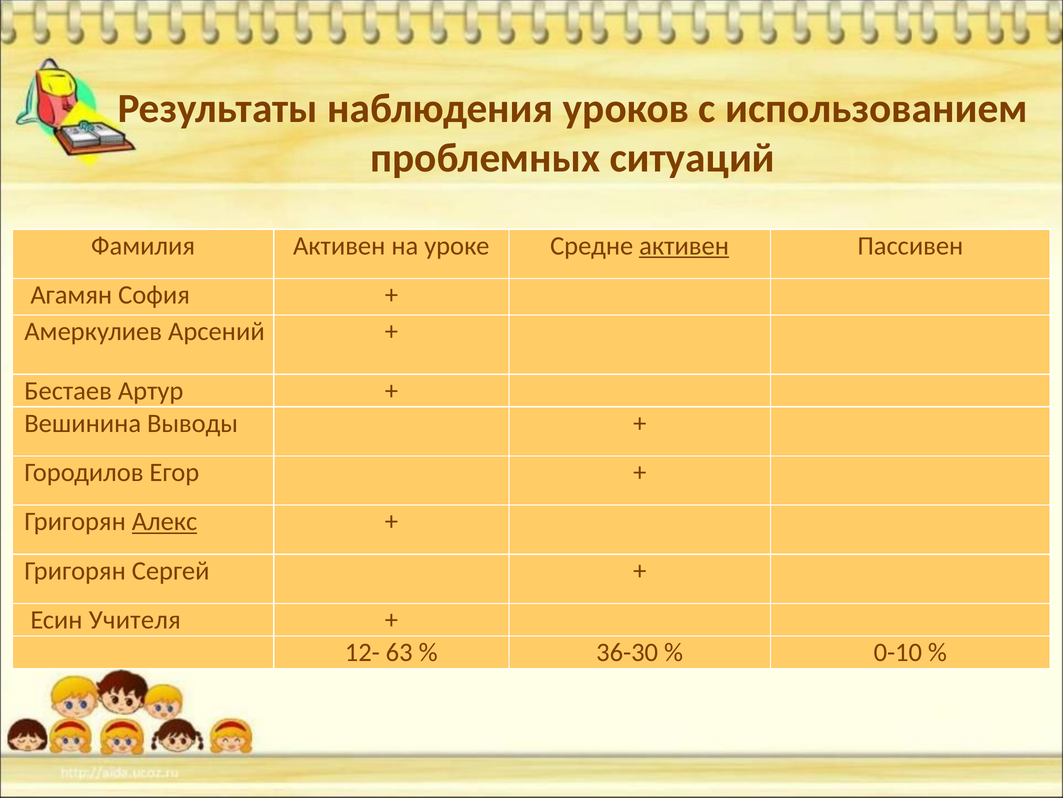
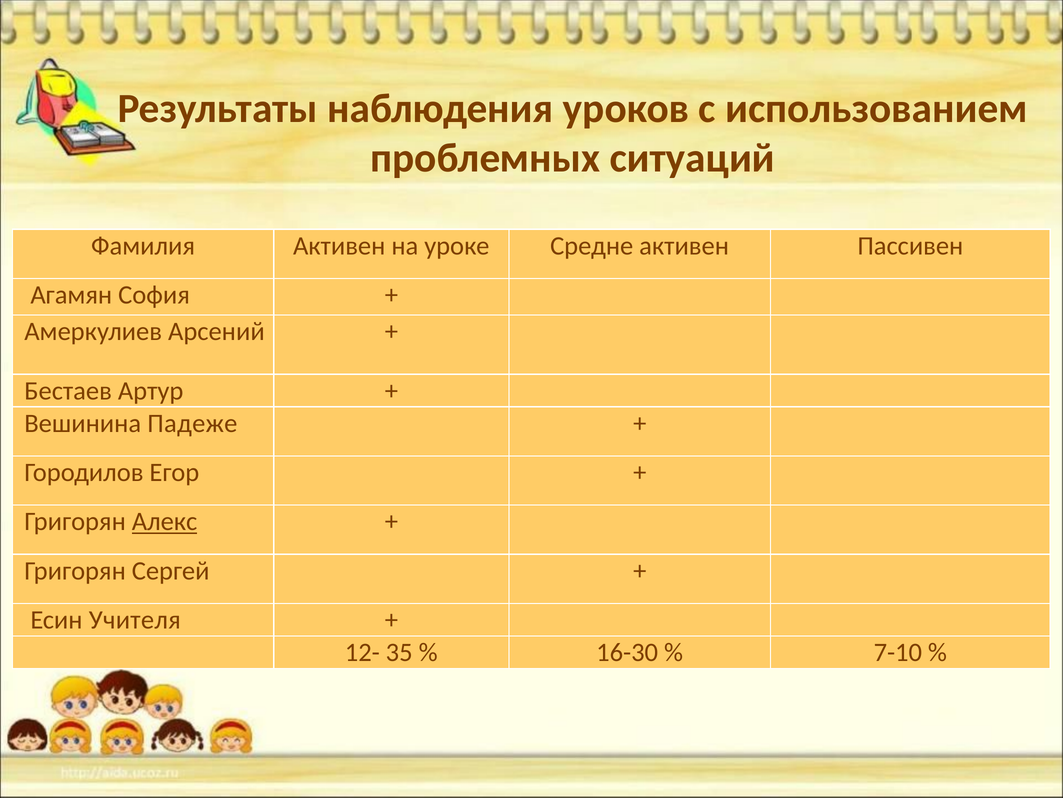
активен underline: present -> none (684, 246)
Выводы: Выводы -> Падеже (192, 423)
63: 63 -> 35 (399, 652)
36-30: 36-30 -> 16-30 (627, 652)
0-10: 0-10 -> 7-10 (898, 652)
